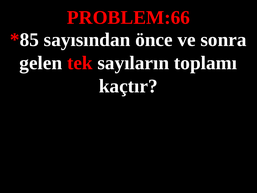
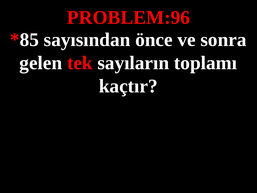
PROBLEM:66: PROBLEM:66 -> PROBLEM:96 (128, 17)
